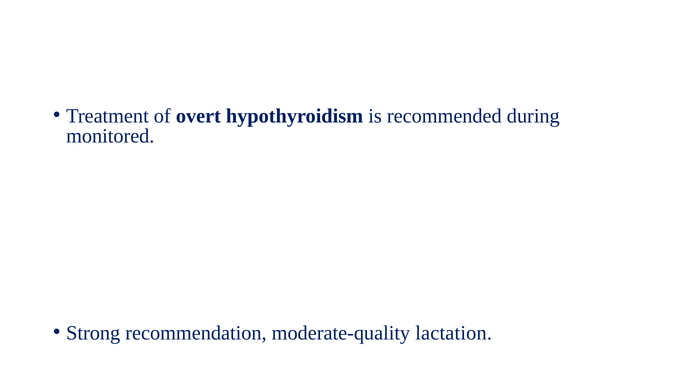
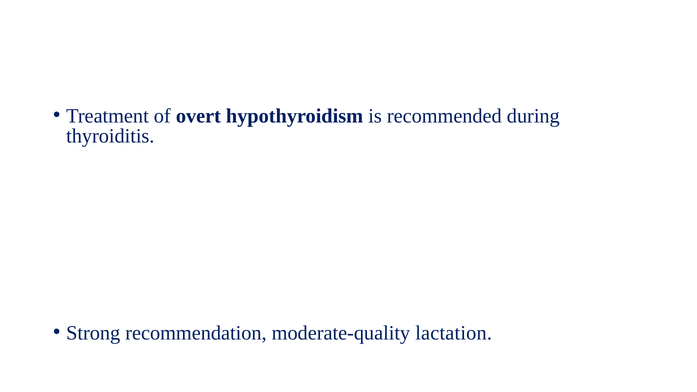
monitored: monitored -> thyroiditis (110, 136)
